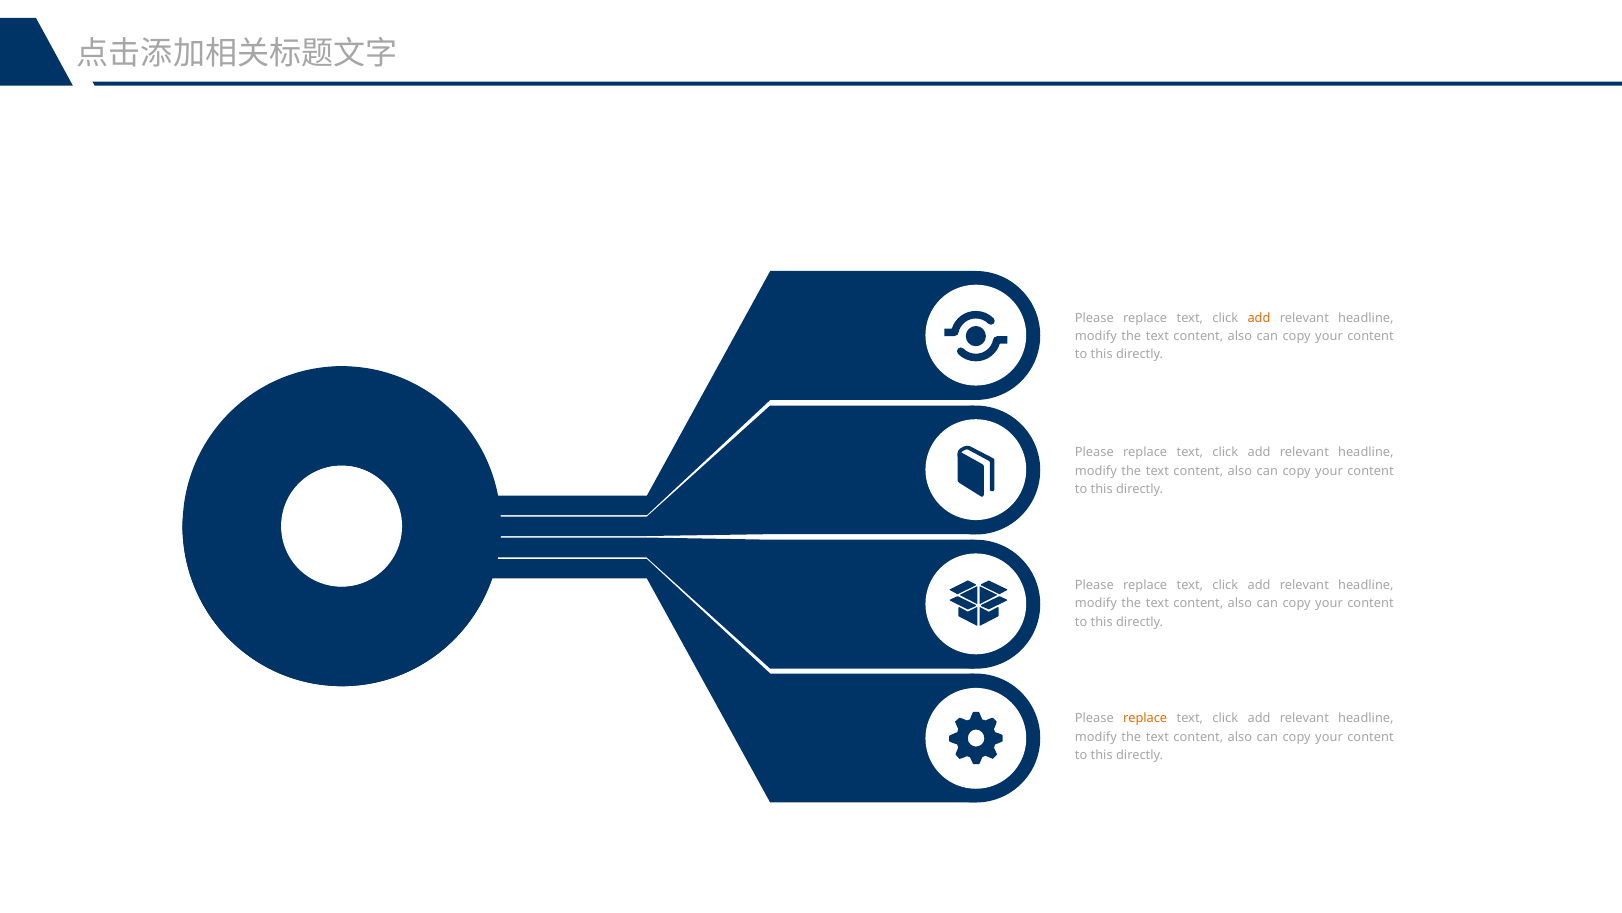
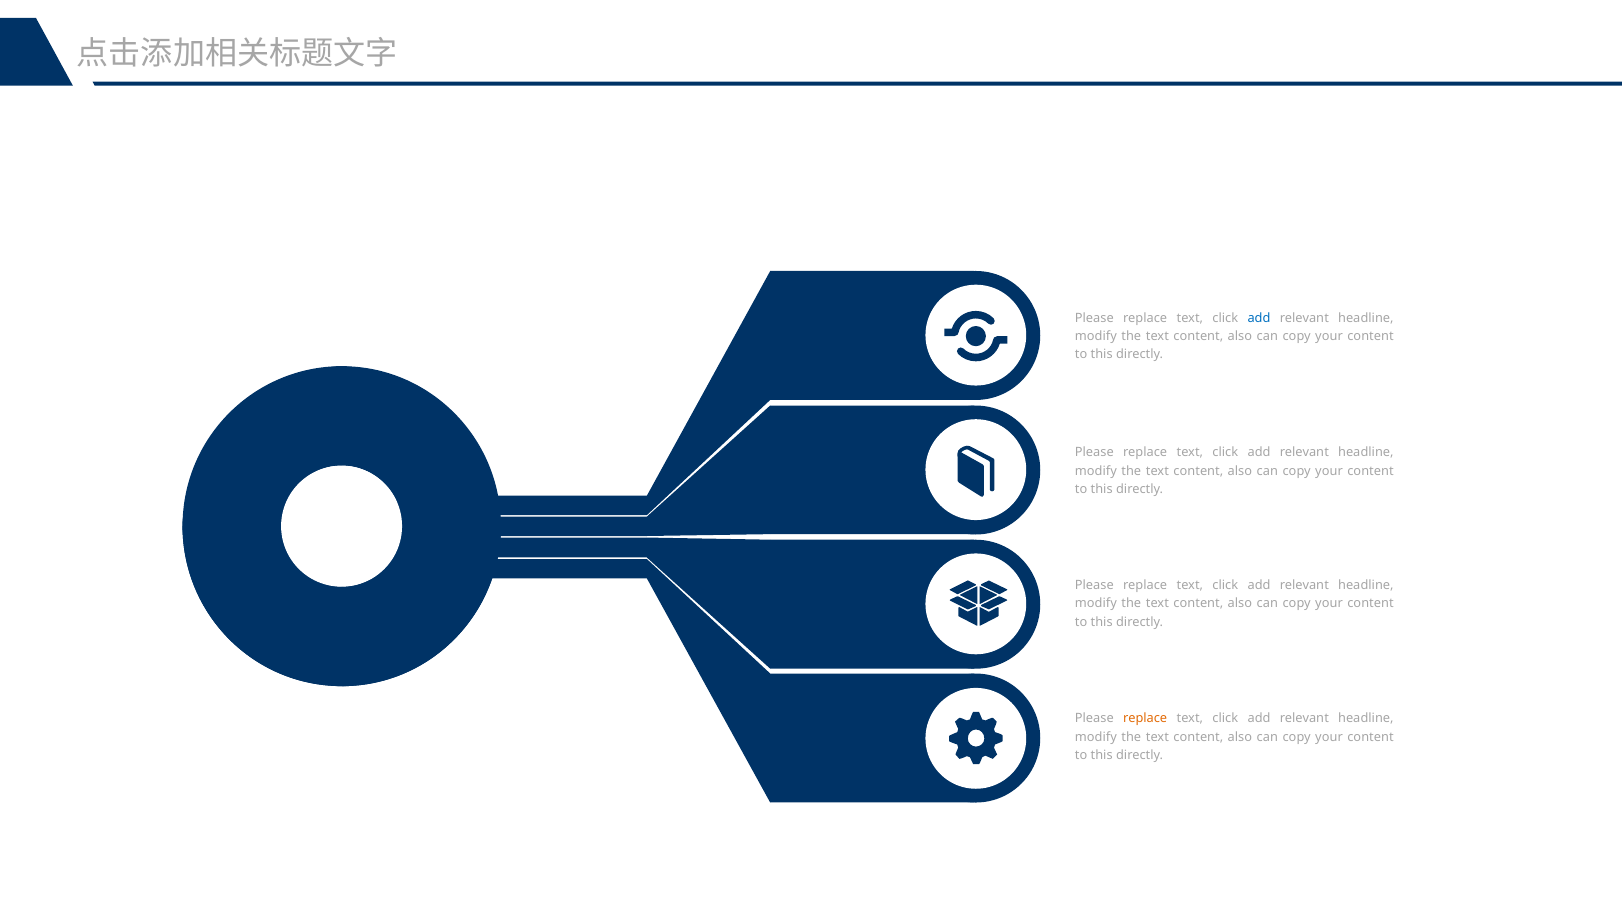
add colour: orange -> blue (1259, 318)
